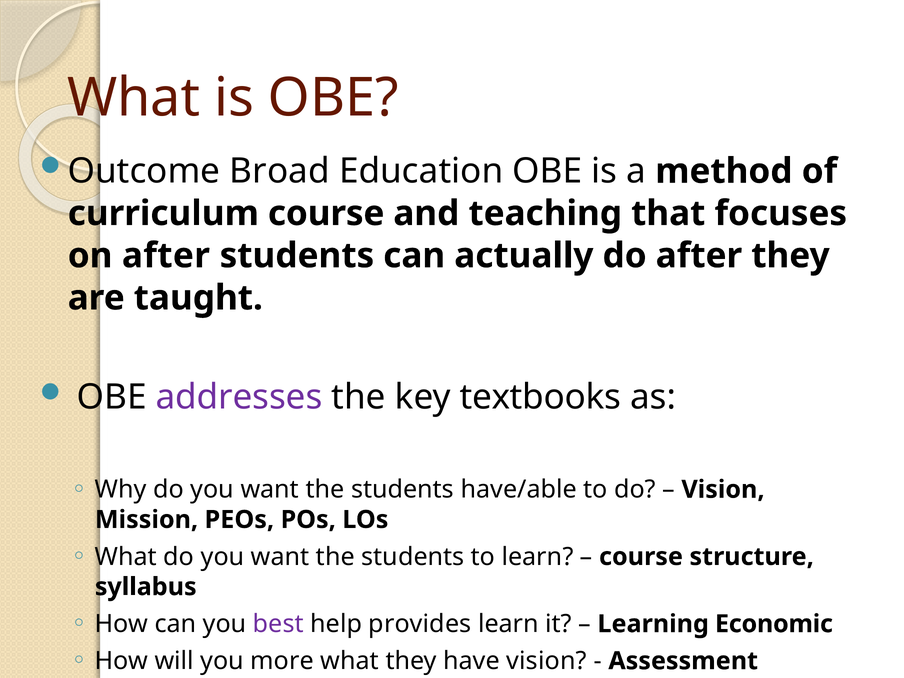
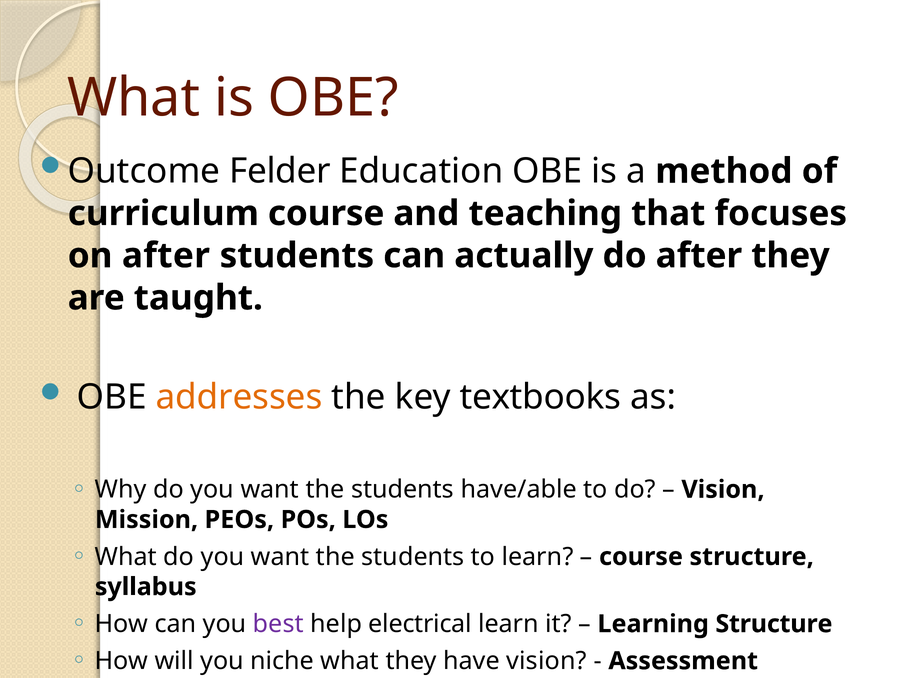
Broad: Broad -> Felder (280, 171)
addresses colour: purple -> orange (239, 397)
provides: provides -> electrical (420, 624)
Learning Economic: Economic -> Structure (774, 624)
more: more -> niche (282, 661)
